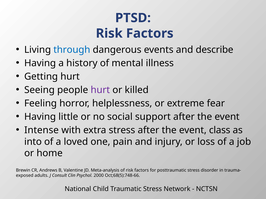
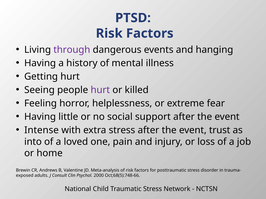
through colour: blue -> purple (72, 50)
describe: describe -> hanging (214, 50)
class: class -> trust (220, 130)
